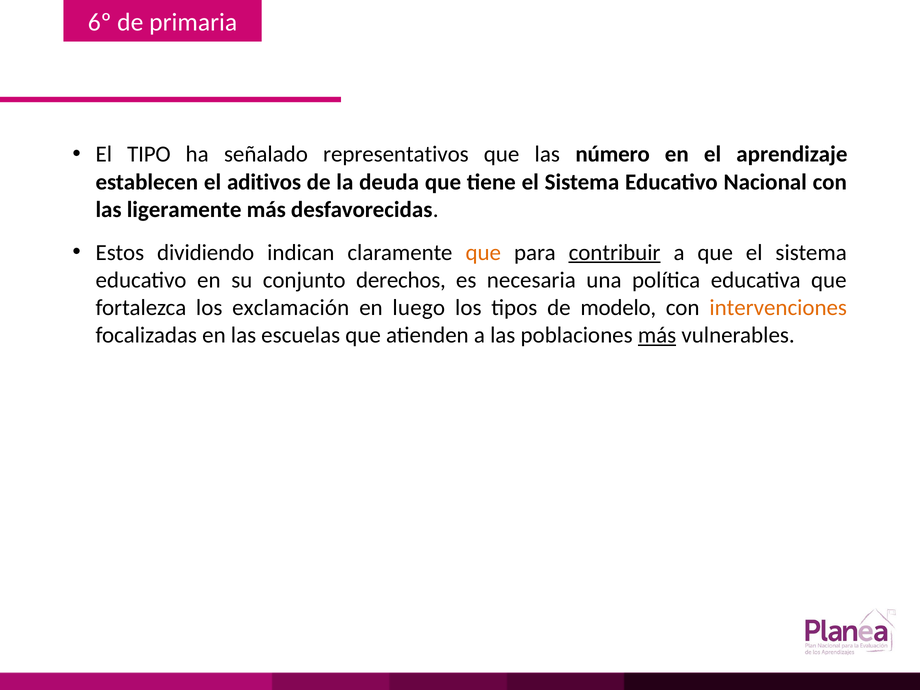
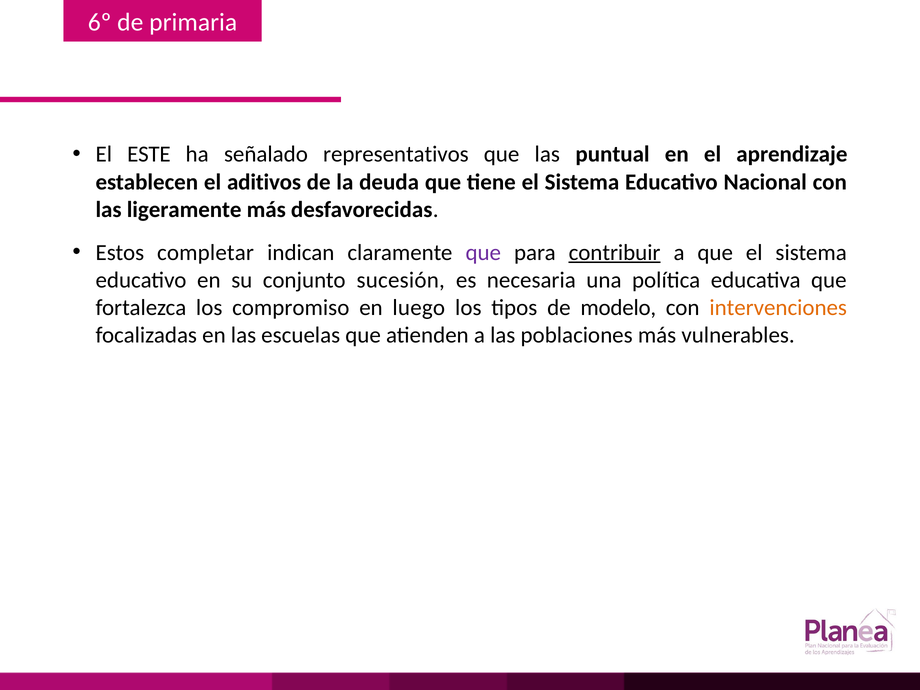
TIPO: TIPO -> ESTE (149, 154)
número: número -> puntual (613, 154)
dividiendo: dividiendo -> completar (206, 253)
que colour: orange -> purple (483, 253)
derechos: derechos -> sucesión (401, 280)
exclamación: exclamación -> compromiso (291, 308)
más underline: present -> none (657, 335)
